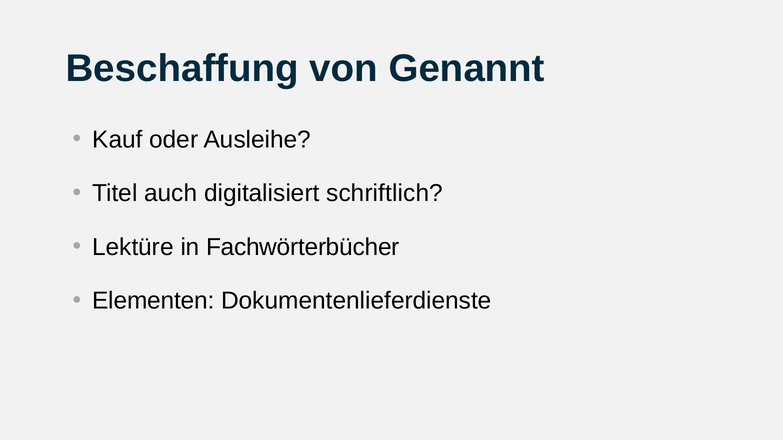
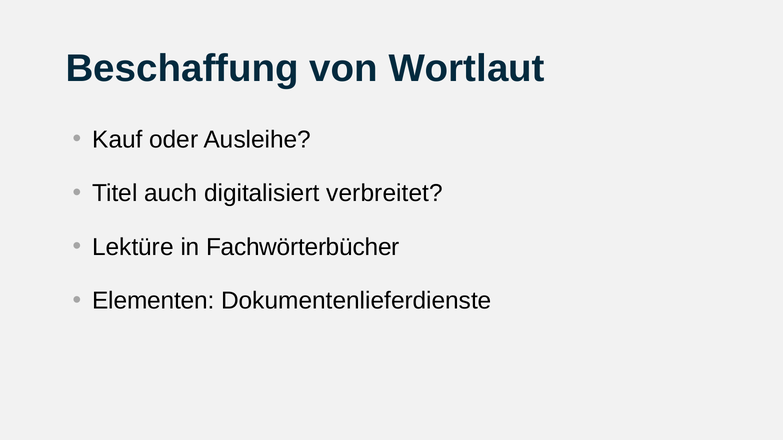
Genannt: Genannt -> Wortlaut (467, 68)
schriftlich: schriftlich -> verbreitet (385, 194)
